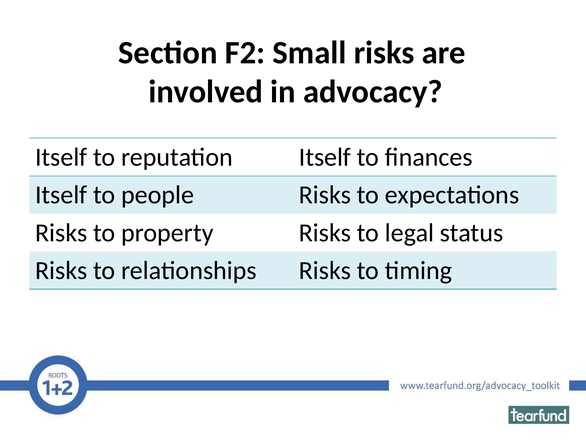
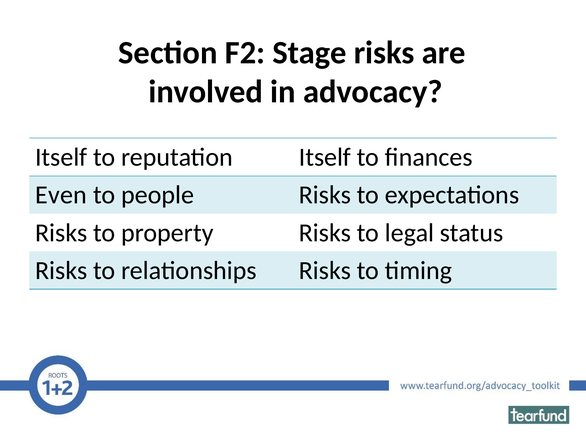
Small: Small -> Stage (310, 53)
Itself: Itself -> Even (61, 195)
